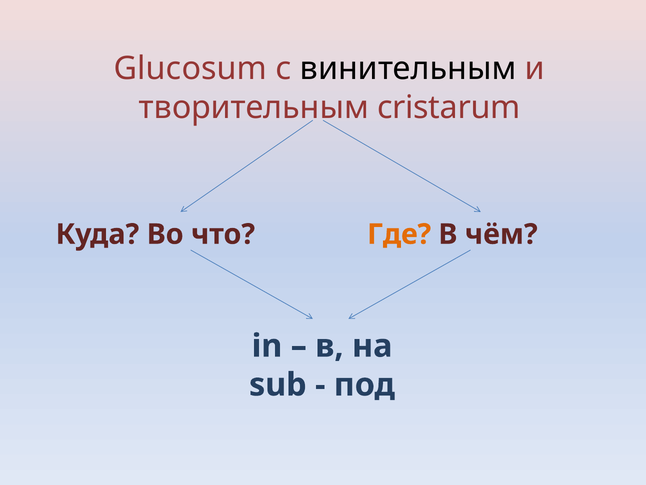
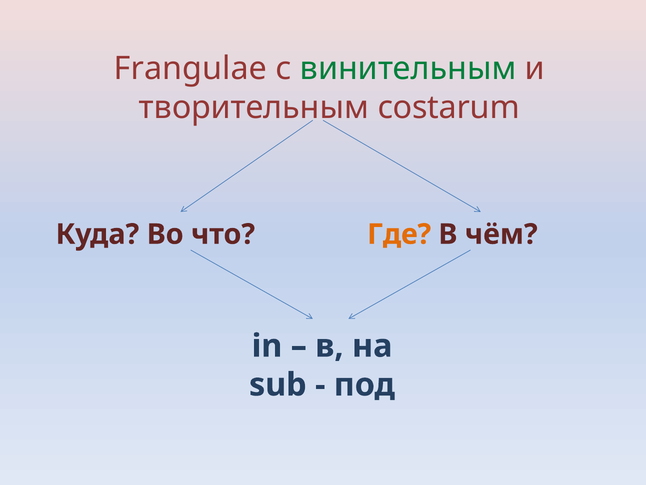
Glucosum: Glucosum -> Frangulae (190, 68)
винительным colour: black -> green (408, 68)
cristarum: cristarum -> costarum (449, 107)
